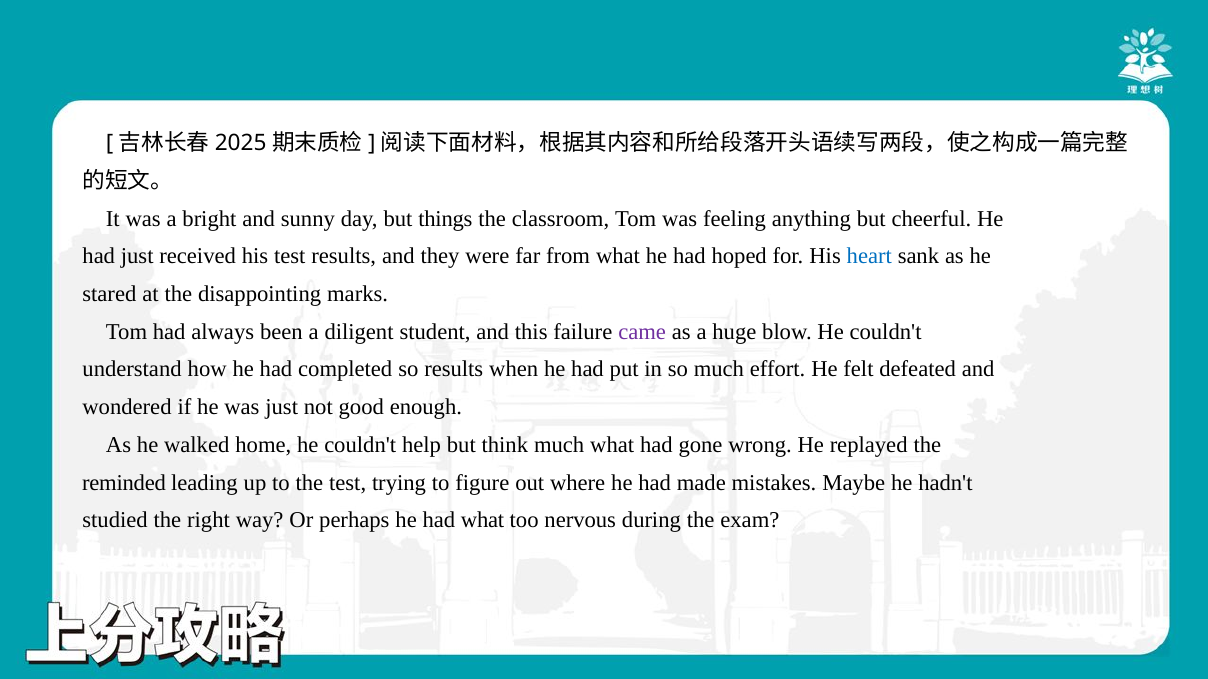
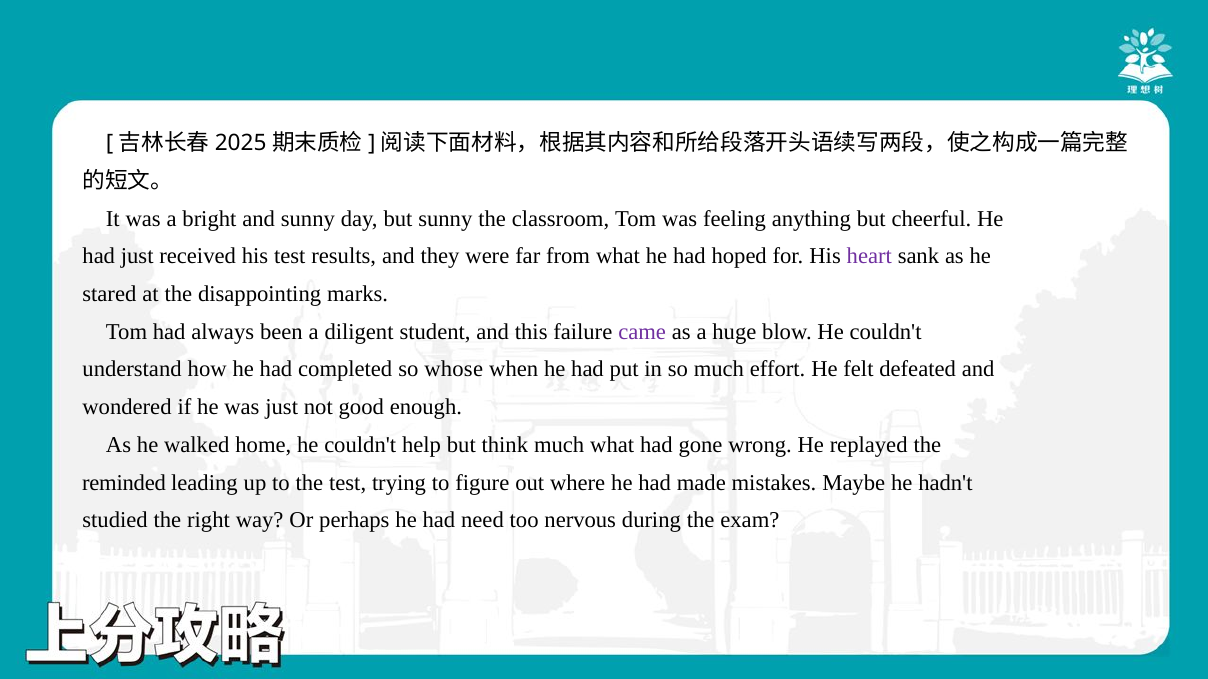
but things: things -> sunny (445, 219)
heart colour: blue -> purple (869, 257)
so results: results -> whose (454, 370)
had what: what -> need (482, 521)
